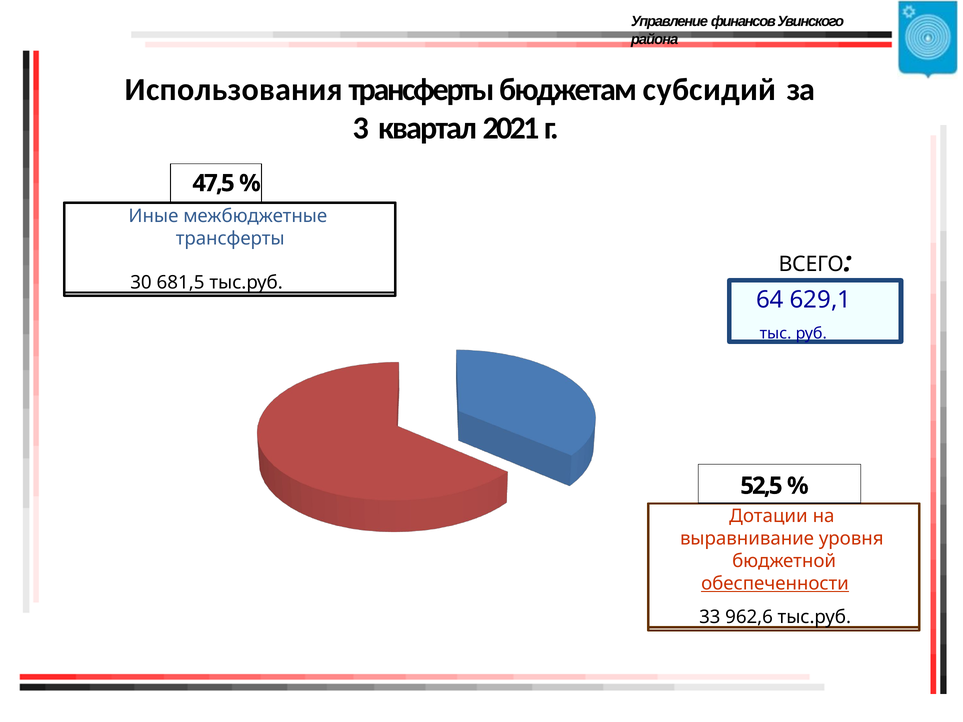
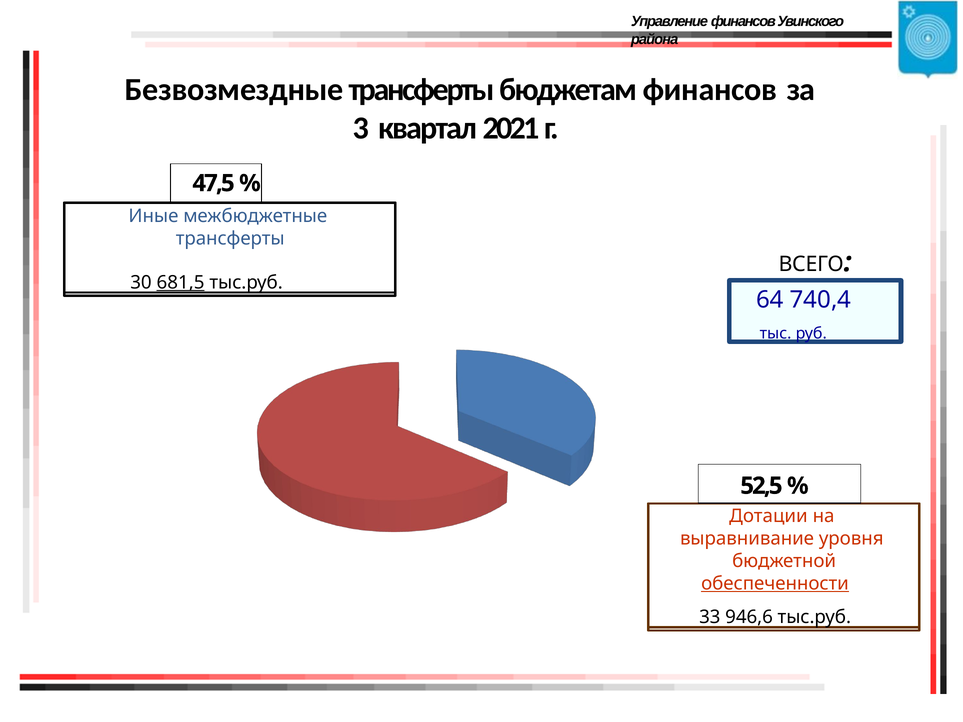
Использования: Использования -> Безвозмездные (234, 90)
бюджетам субсидий: субсидий -> финансов (710, 90)
681,5 underline: none -> present (181, 283)
629,1: 629,1 -> 740,4 (820, 300)
962,6: 962,6 -> 946,6 (749, 617)
